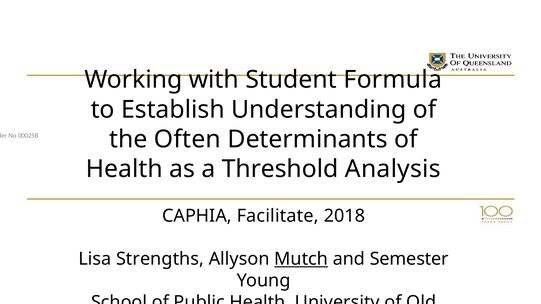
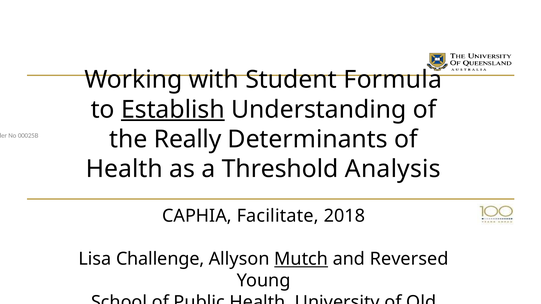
Establish underline: none -> present (173, 110)
Often: Often -> Really (188, 139)
Strengths: Strengths -> Challenge (160, 259)
Semester: Semester -> Reversed (409, 259)
